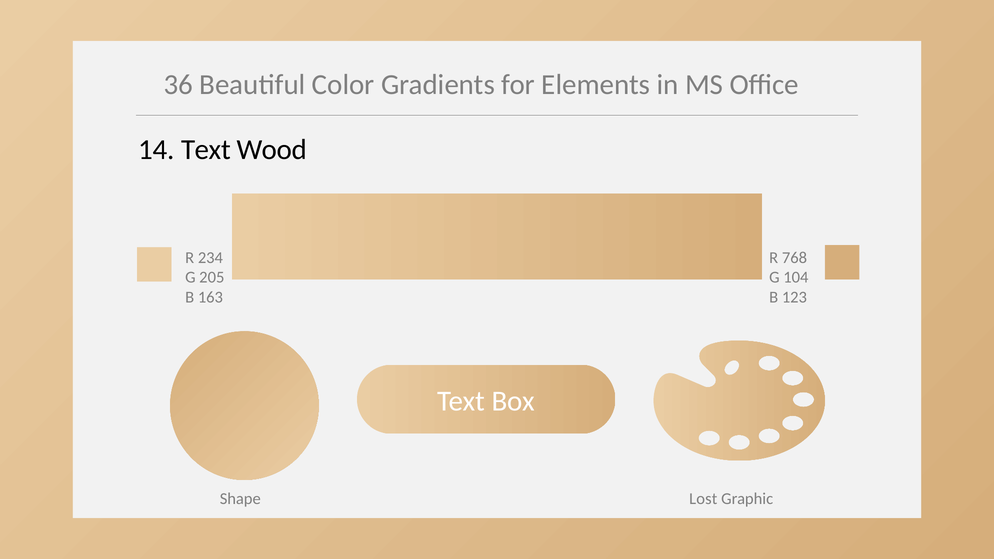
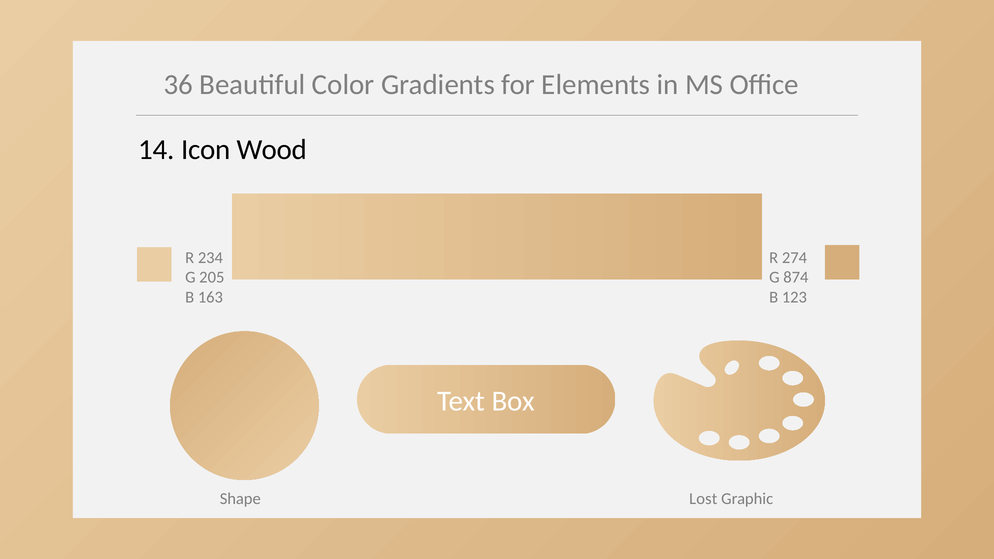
14 Text: Text -> Icon (206, 150)
768: 768 -> 274 (794, 258)
104: 104 -> 874 (796, 278)
